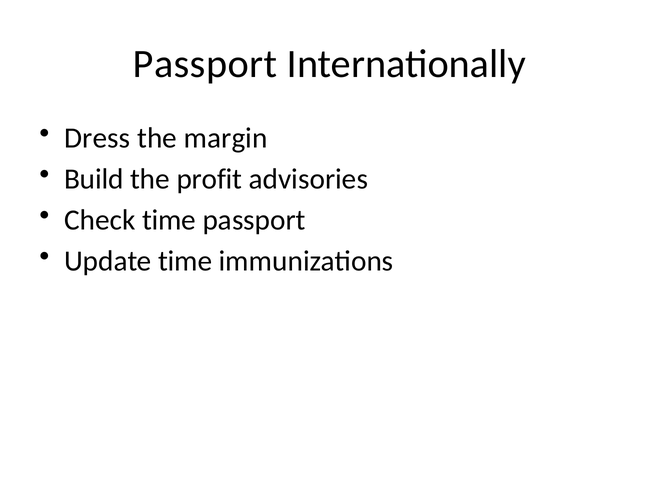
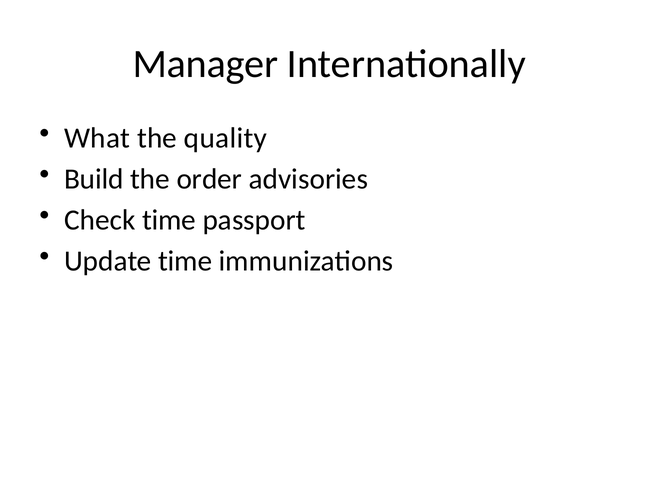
Passport: Passport -> Manager (205, 64)
Dress: Dress -> What (97, 138)
margin: margin -> quality (225, 138)
profit: profit -> order (209, 179)
